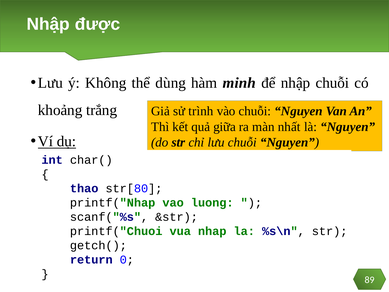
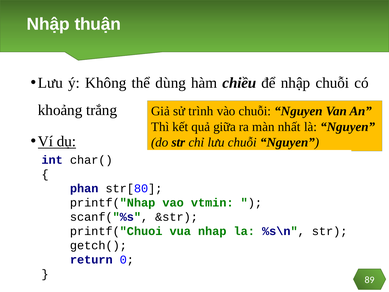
được: được -> thuận (98, 24)
minh: minh -> chiều (239, 83)
thao: thao -> phan (84, 188)
luong: luong -> vtmin (212, 203)
